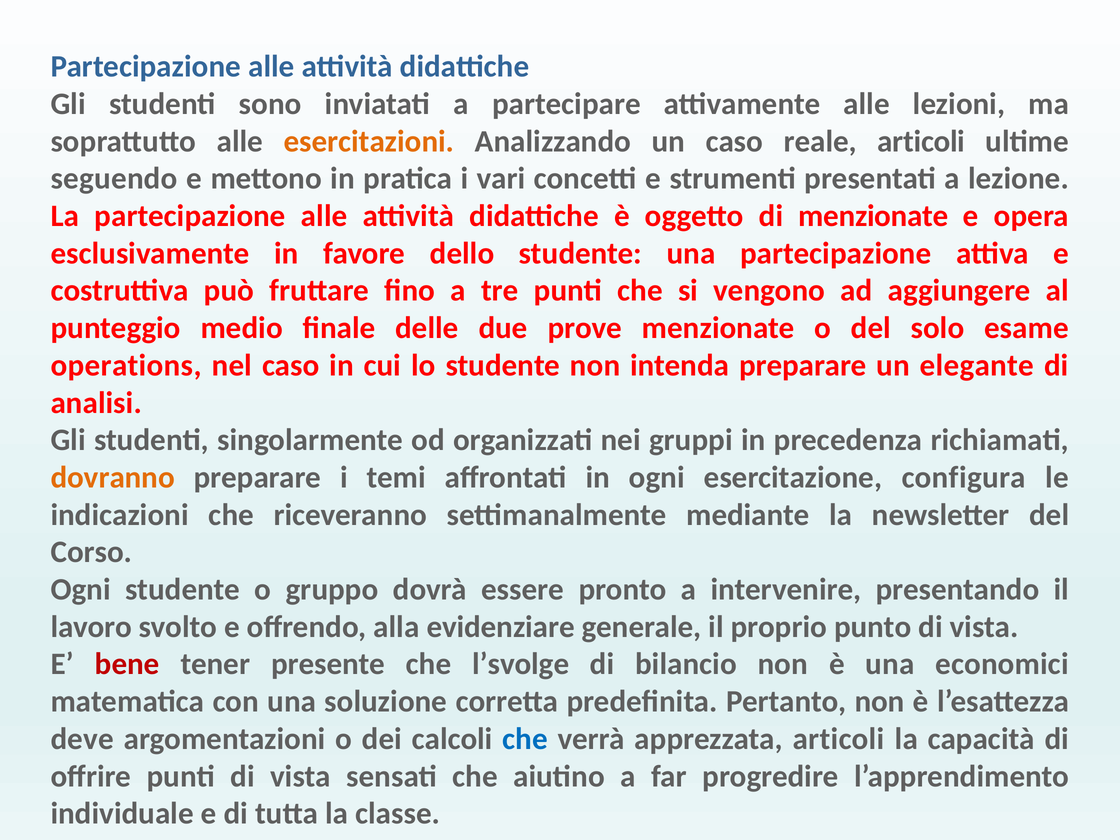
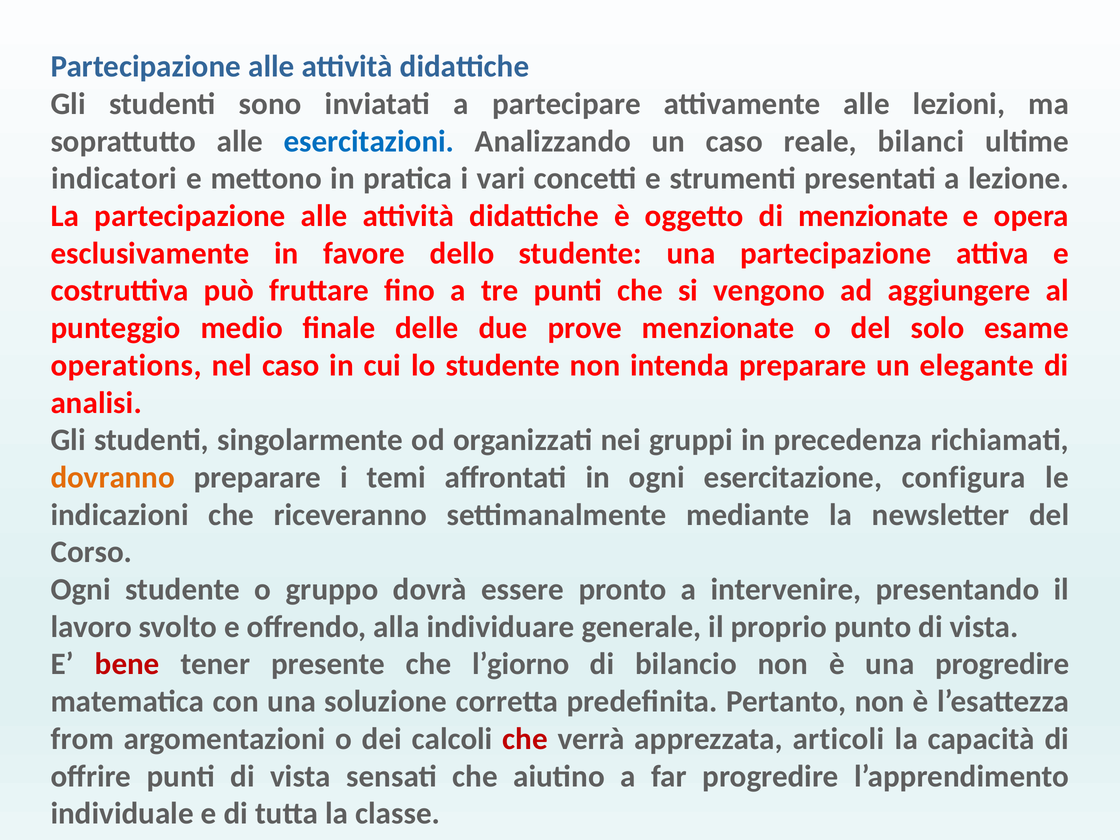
esercitazioni colour: orange -> blue (369, 141)
reale articoli: articoli -> bilanci (921, 141)
seguendo: seguendo -> indicatori (114, 179)
evidenziare: evidenziare -> individuare (500, 627)
l’svolge: l’svolge -> l’giorno (521, 664)
una economici: economici -> progredire (1002, 664)
deve: deve -> from (82, 739)
che colour: blue -> red (525, 739)
